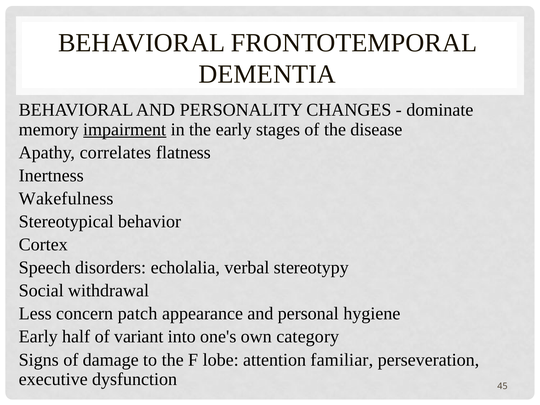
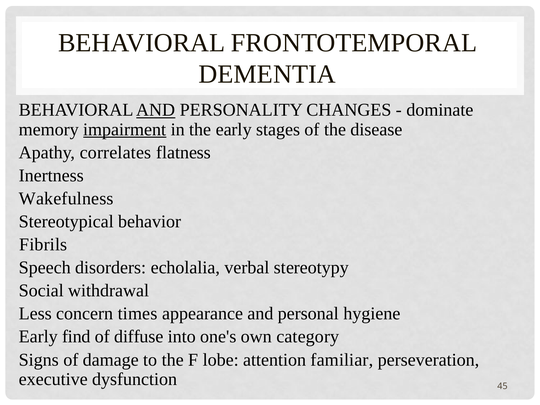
AND underline: none -> present (156, 110)
Cortex: Cortex -> Fibrils (43, 245)
patch: patch -> times (138, 314)
half: half -> find (76, 337)
variant: variant -> diffuse (139, 337)
